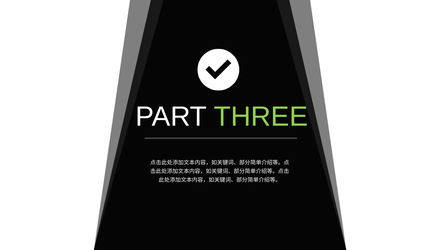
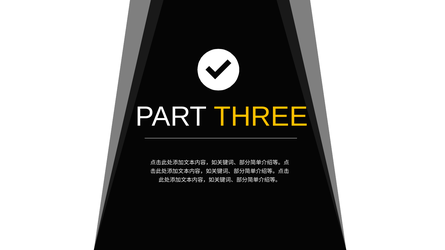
THREE colour: light green -> yellow (261, 117)
